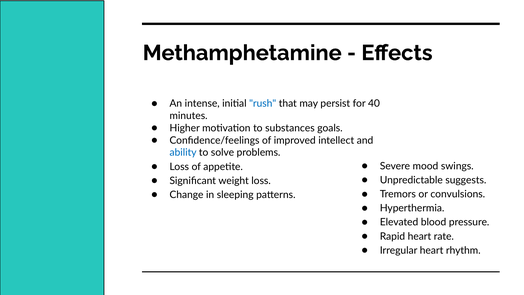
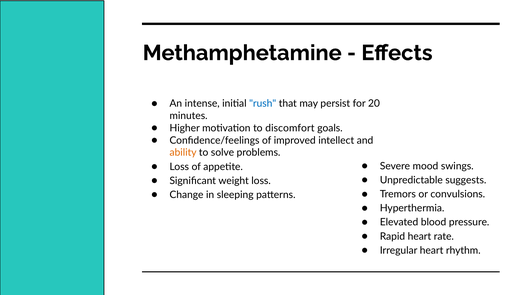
40: 40 -> 20 (374, 104)
substances: substances -> discomfort (290, 128)
ability colour: blue -> orange (183, 152)
